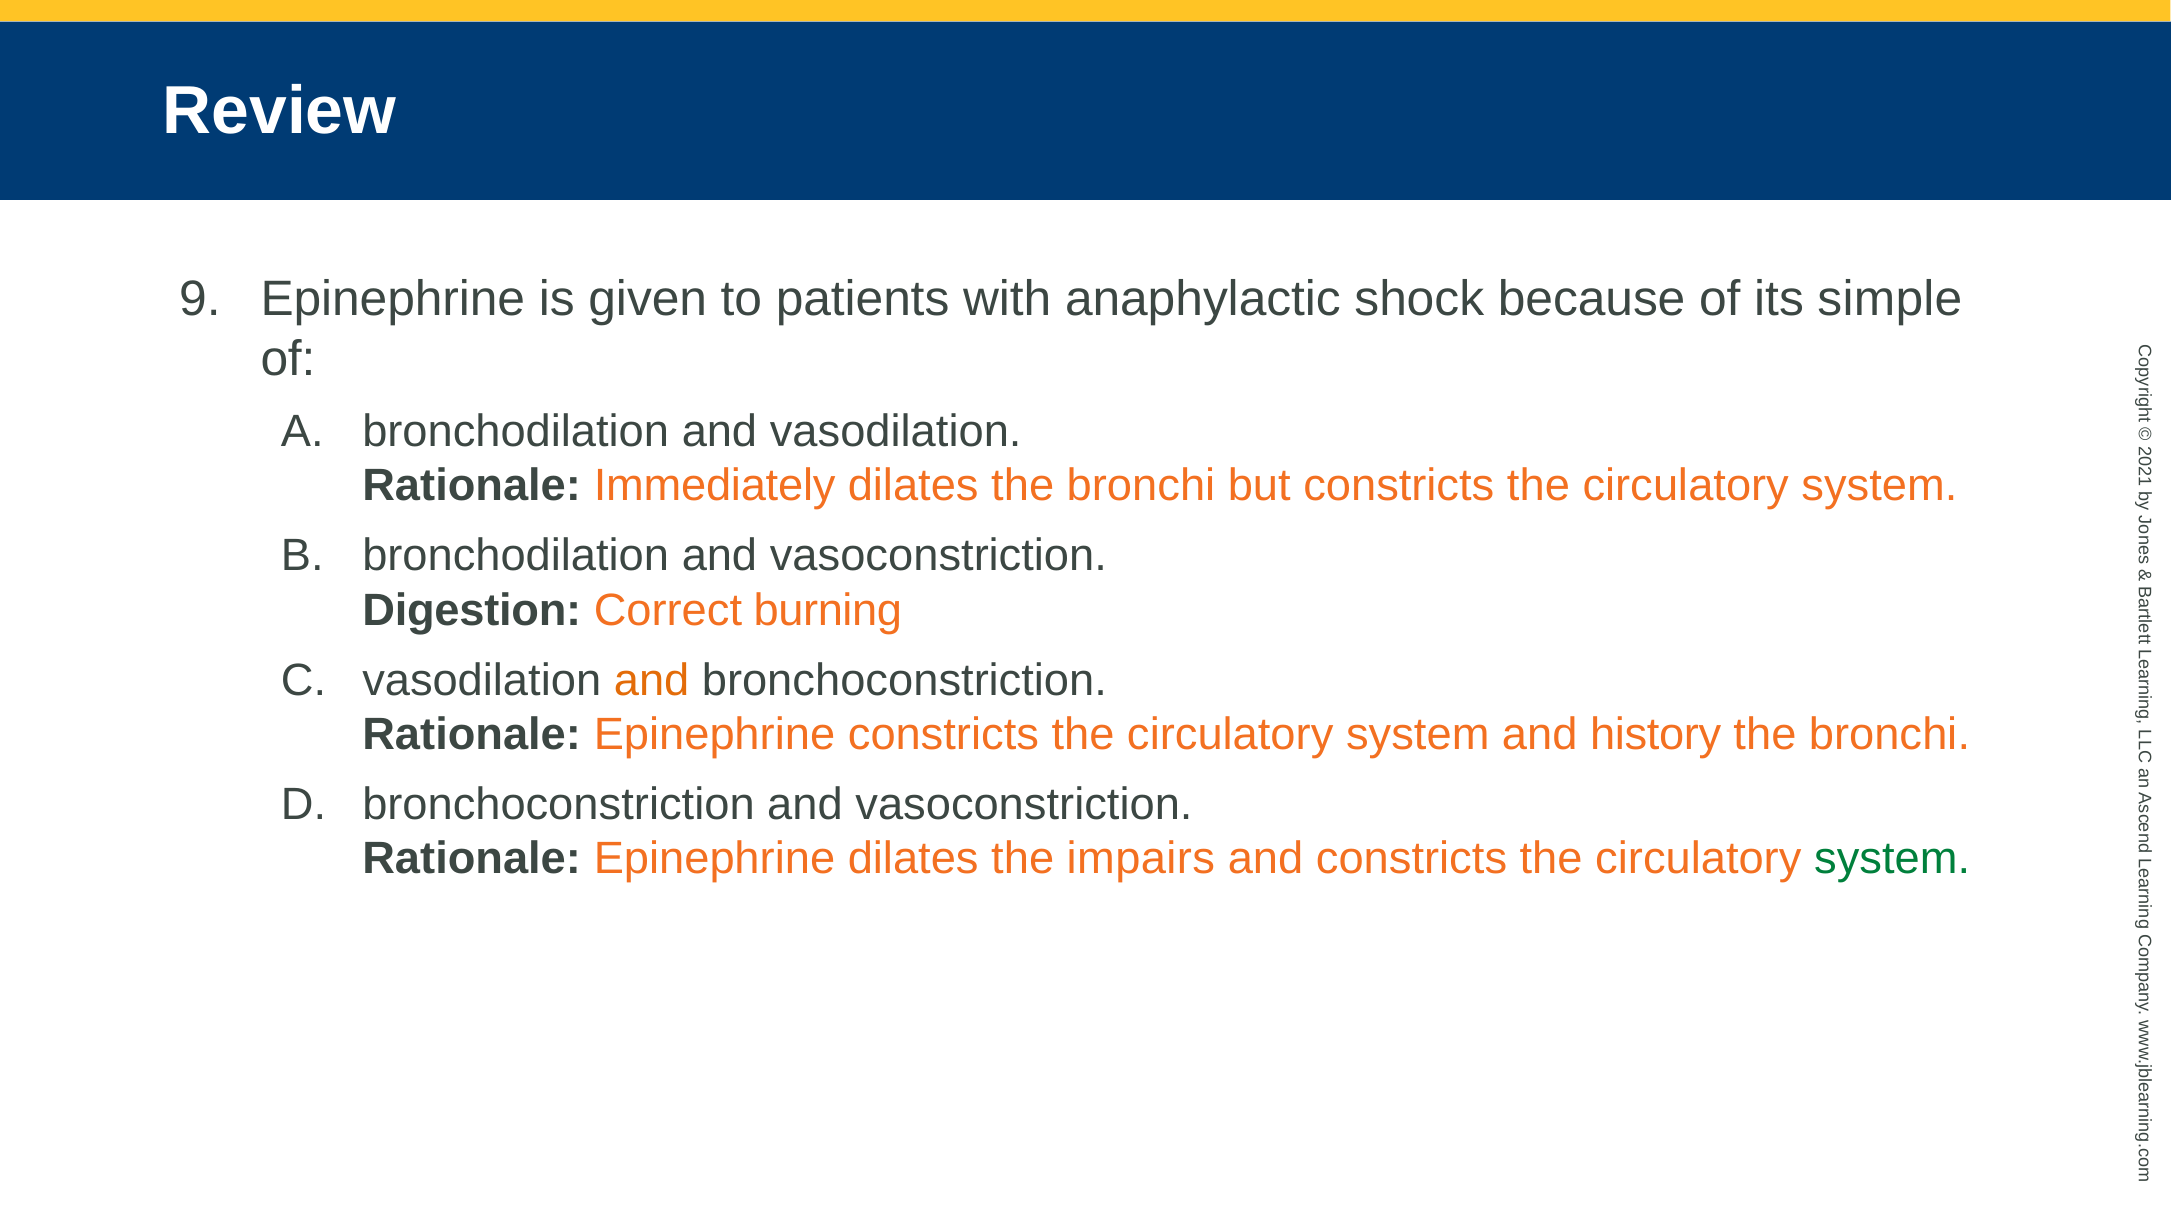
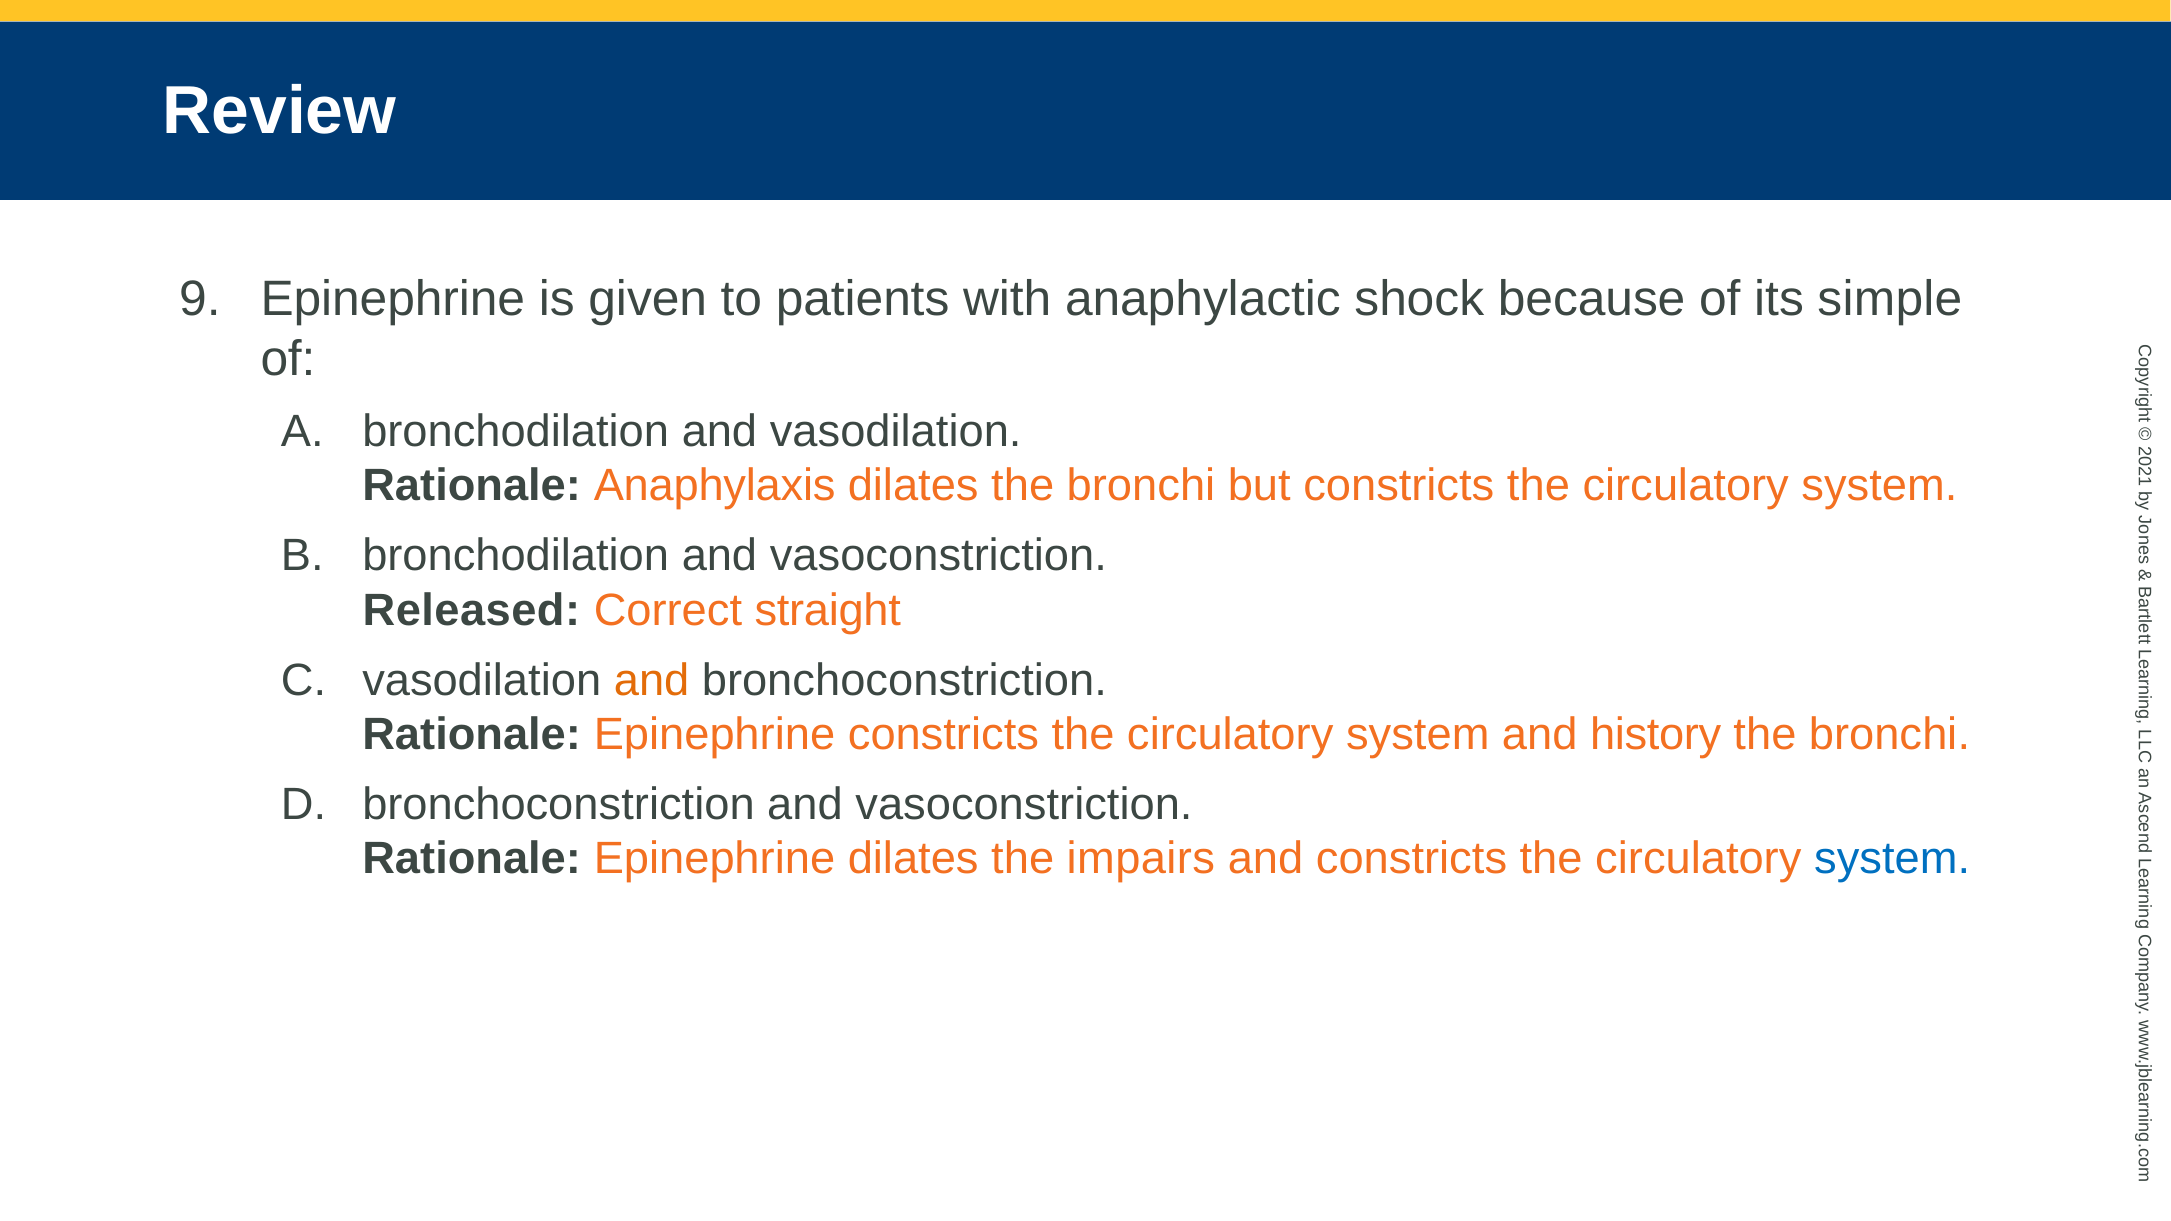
Immediately: Immediately -> Anaphylaxis (715, 486)
Digestion: Digestion -> Released (471, 610)
burning: burning -> straight (828, 610)
system colour: green -> blue (1892, 859)
